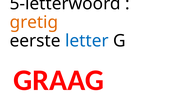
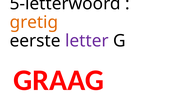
letter colour: blue -> purple (87, 41)
